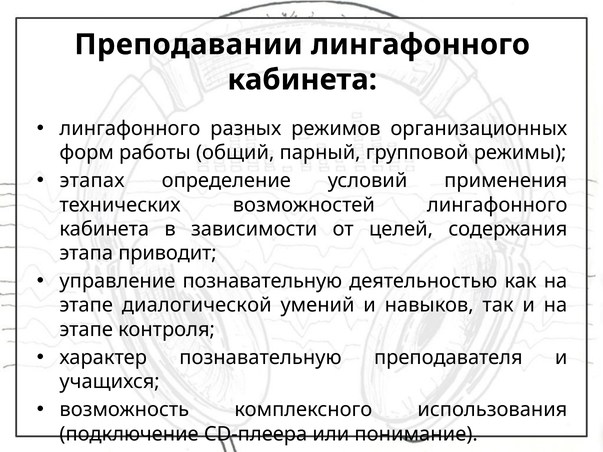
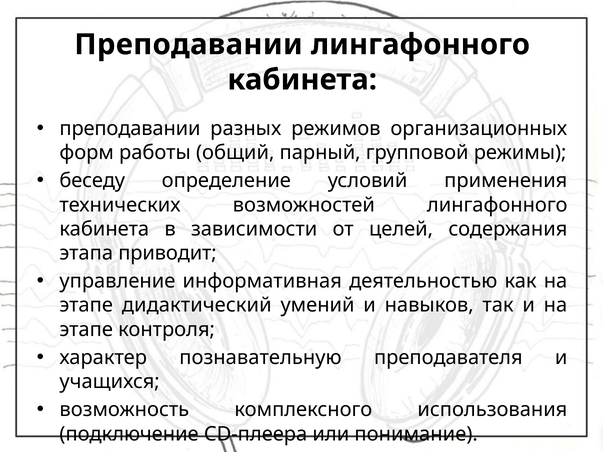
лингафонного: лингафонного -> преподавании (130, 129)
этапах: этапах -> беседу (92, 181)
управление познавательную: познавательную -> информативная (262, 281)
диалогической: диалогической -> дидактический (197, 305)
